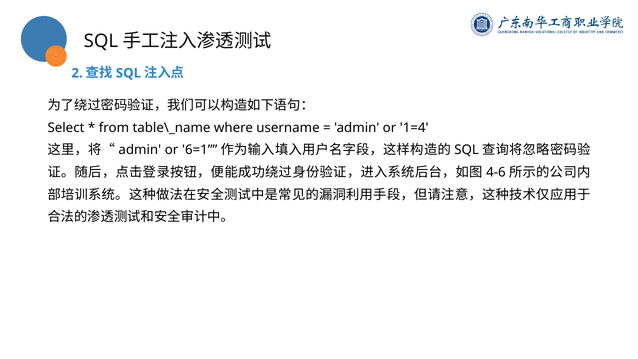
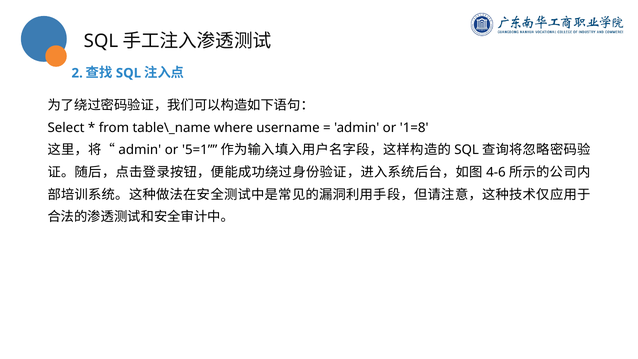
1=4: 1=4 -> 1=8 (414, 128)
6=1: 6=1 -> 5=1 (200, 150)
